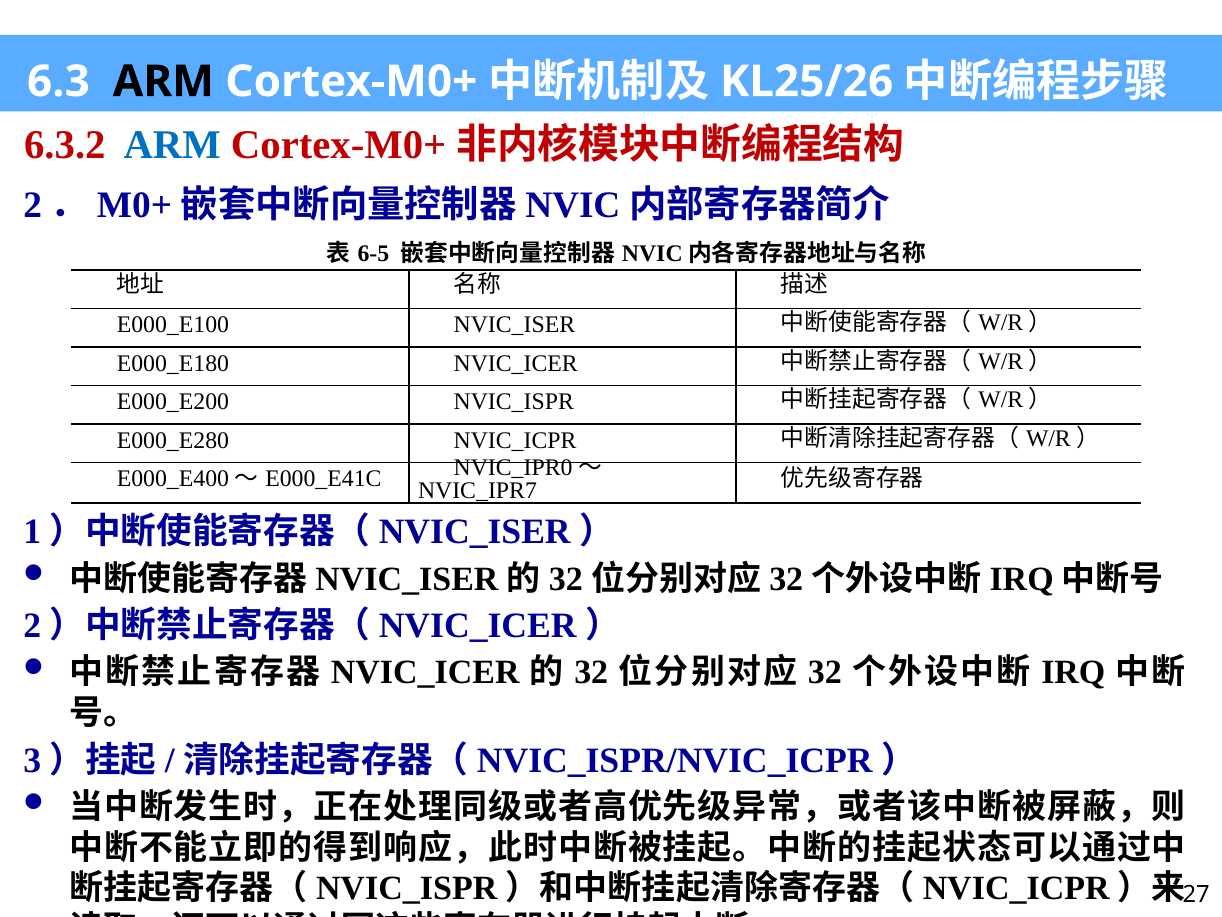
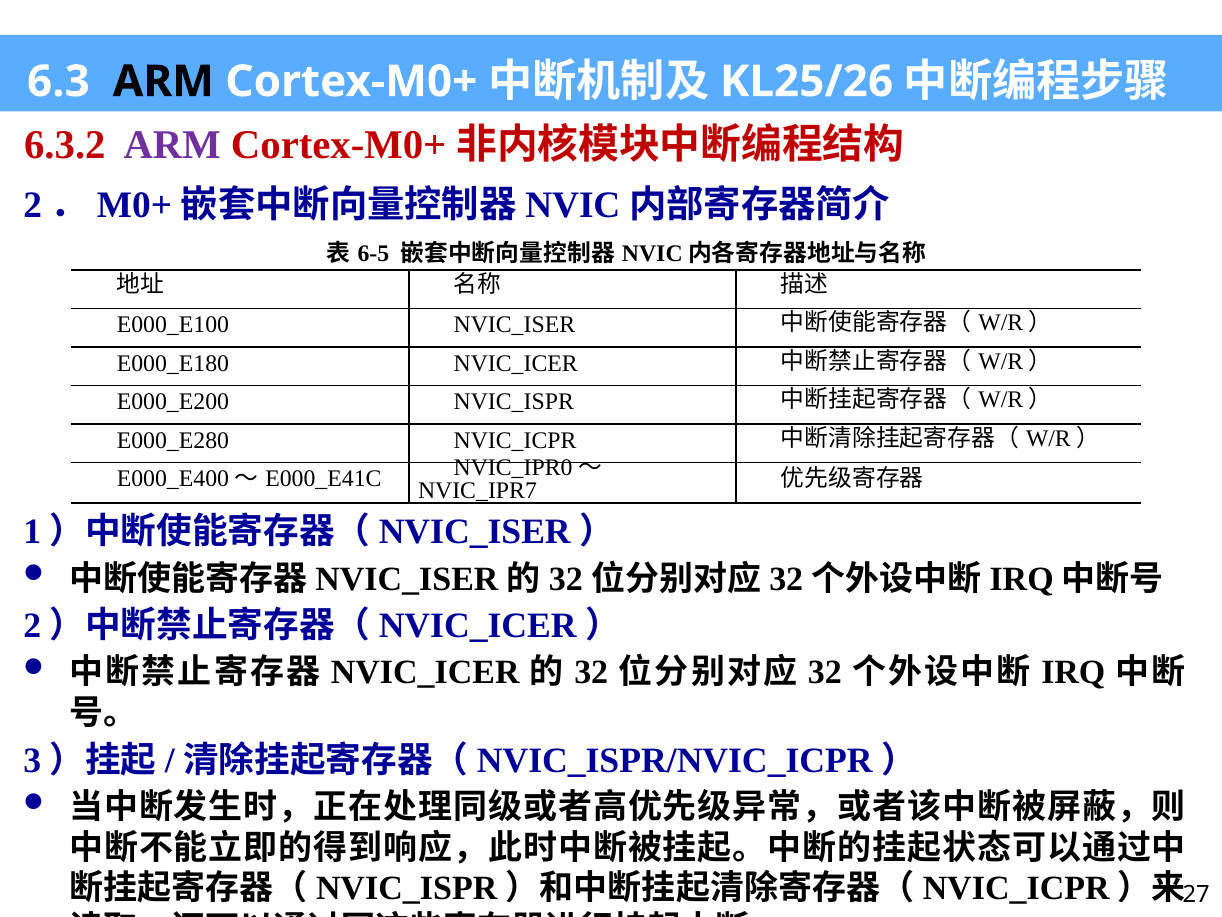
ARM colour: blue -> purple (172, 145)
